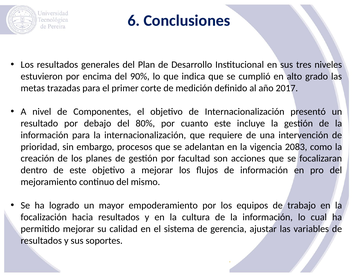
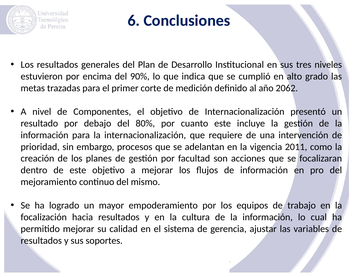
2017: 2017 -> 2062 (287, 88)
2083: 2083 -> 2011 (296, 147)
